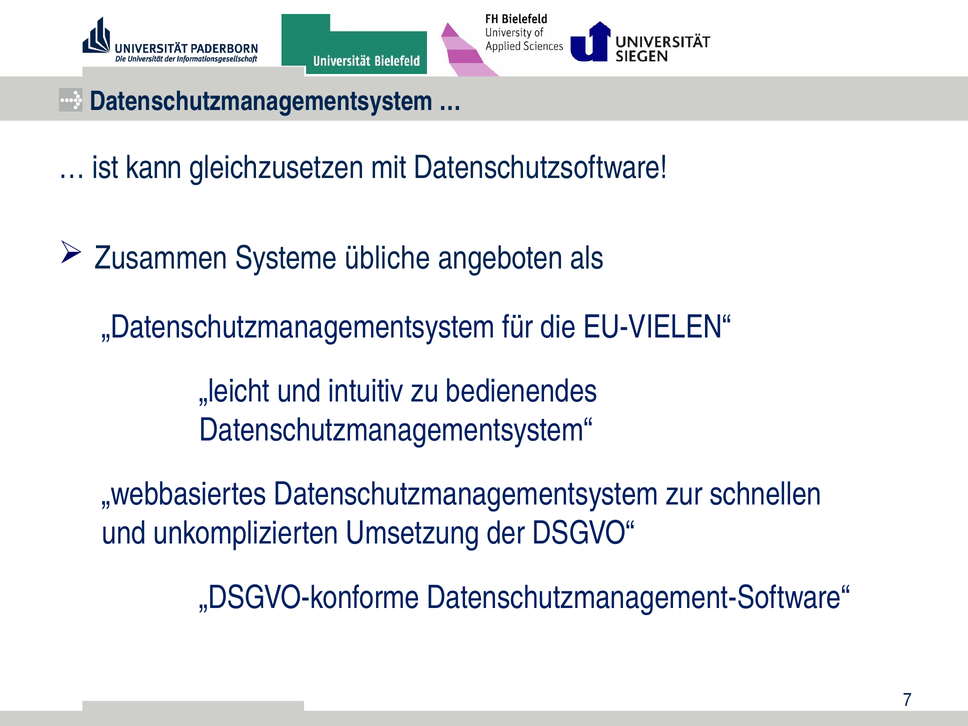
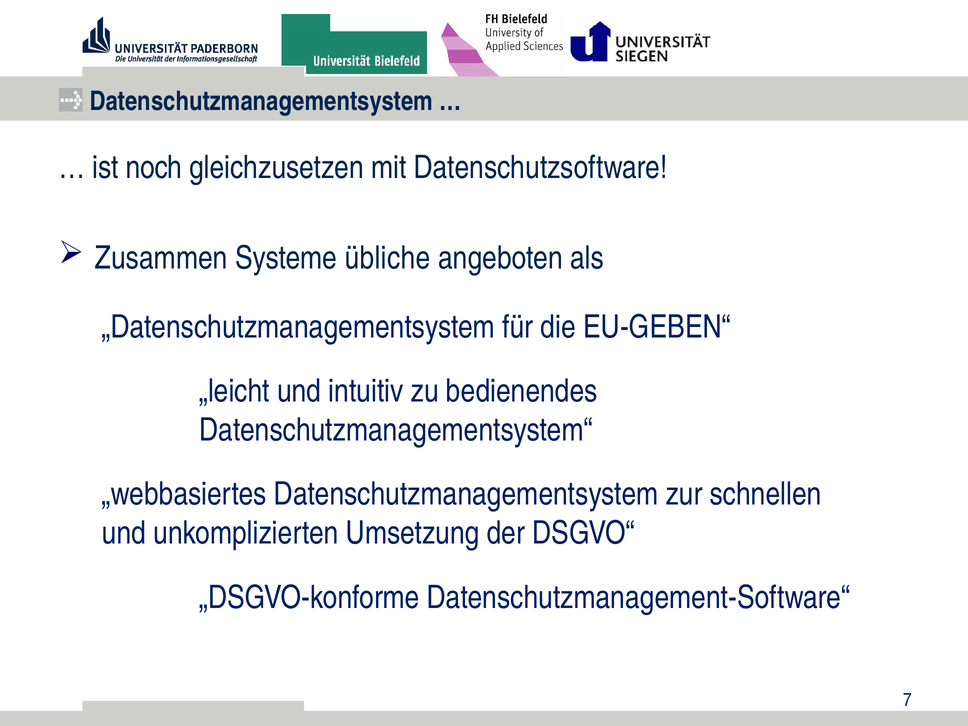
kann: kann -> noch (154, 168)
EU-VIELEN“: EU-VIELEN“ -> EU-GEBEN“ (657, 327)
